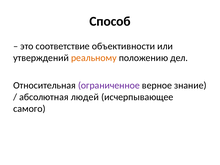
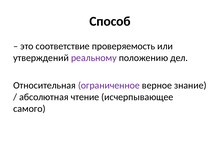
объективности: объективности -> проверяемость (124, 46)
реальному colour: orange -> purple (94, 58)
людей: людей -> чтение (85, 97)
